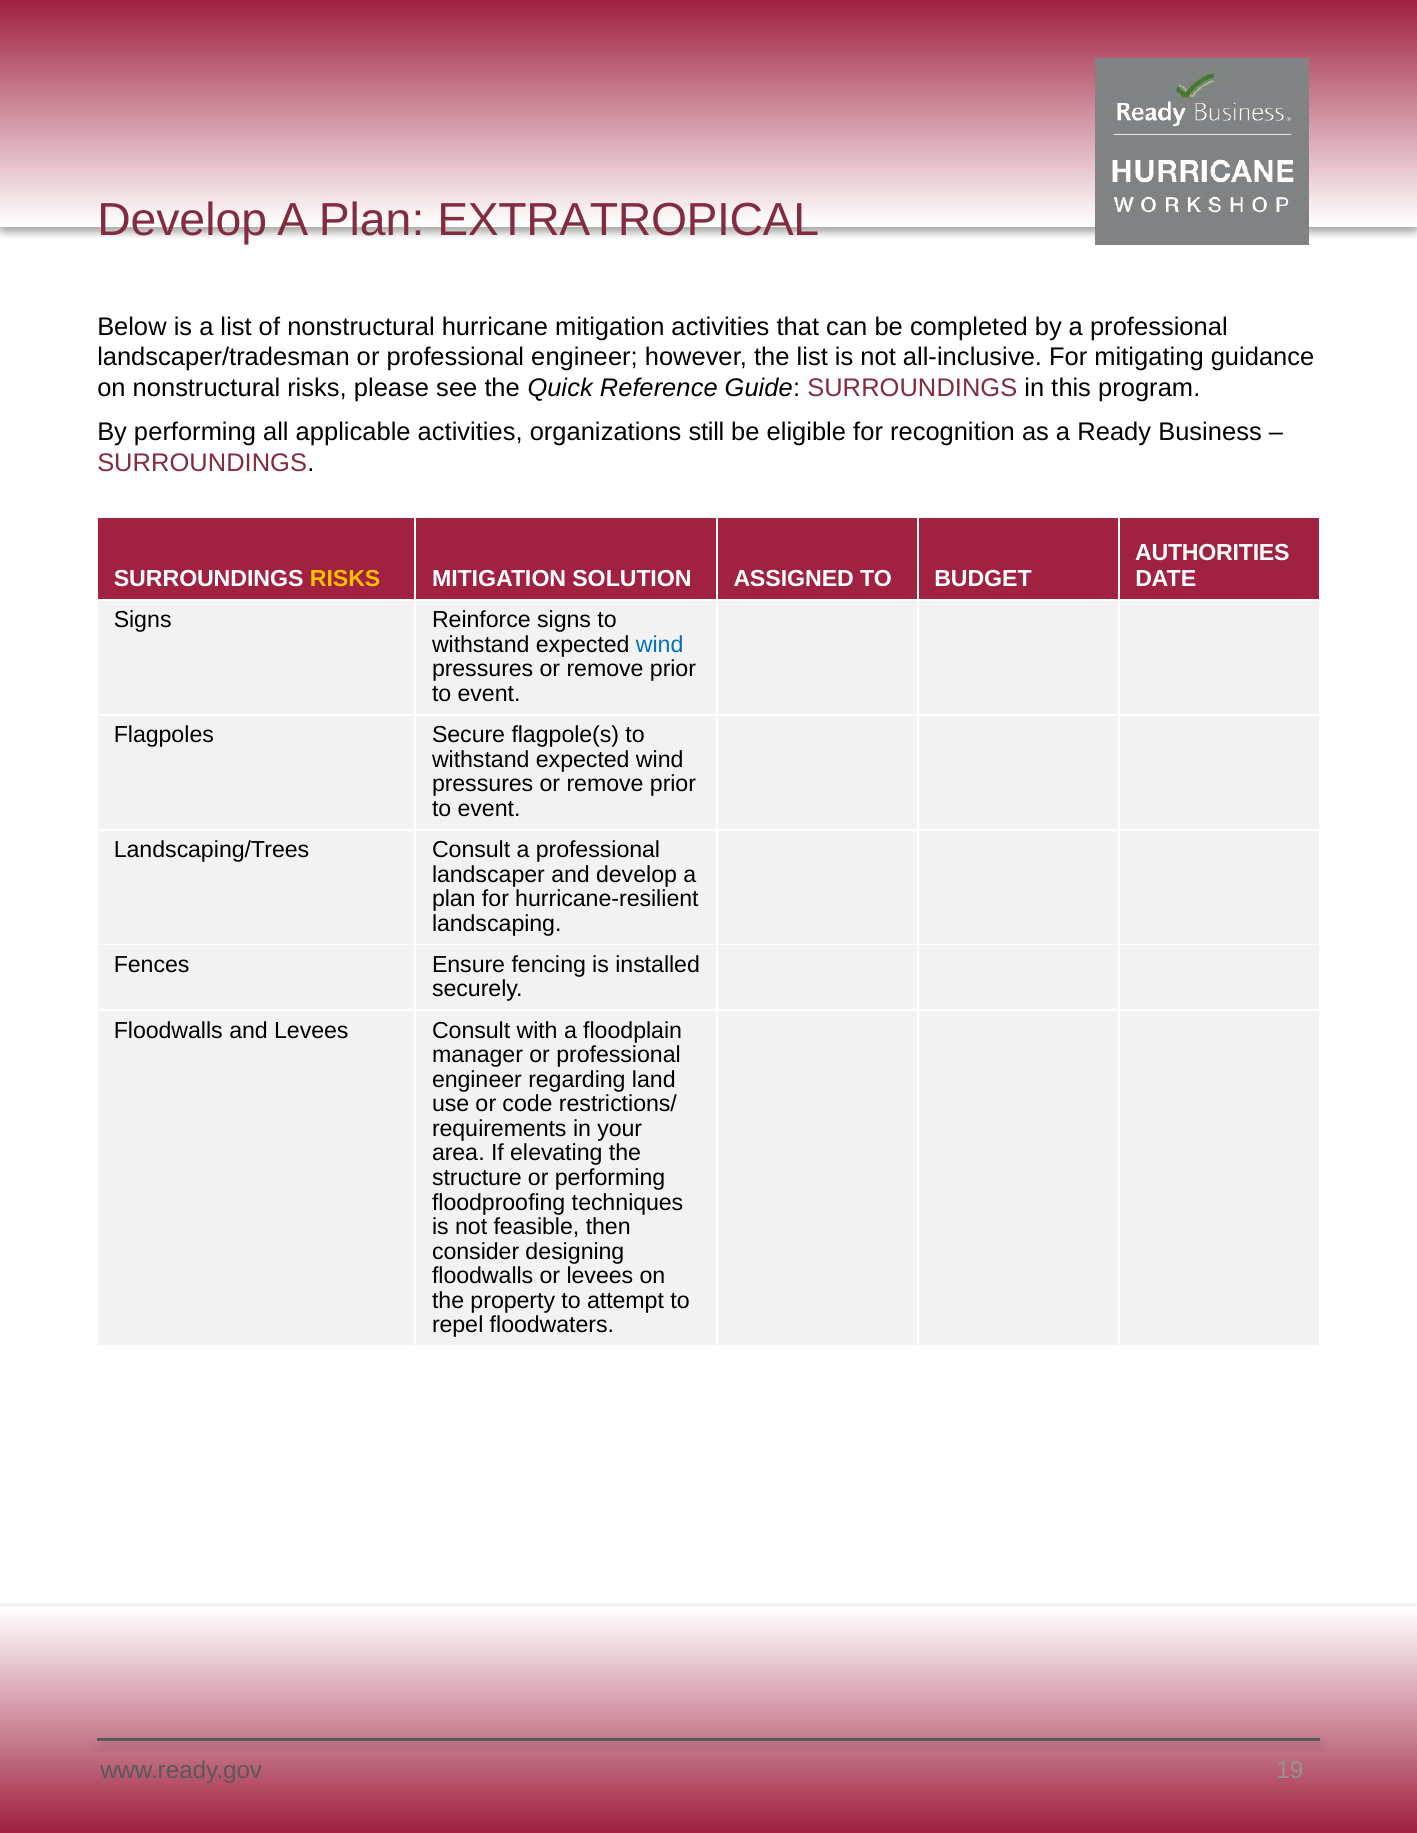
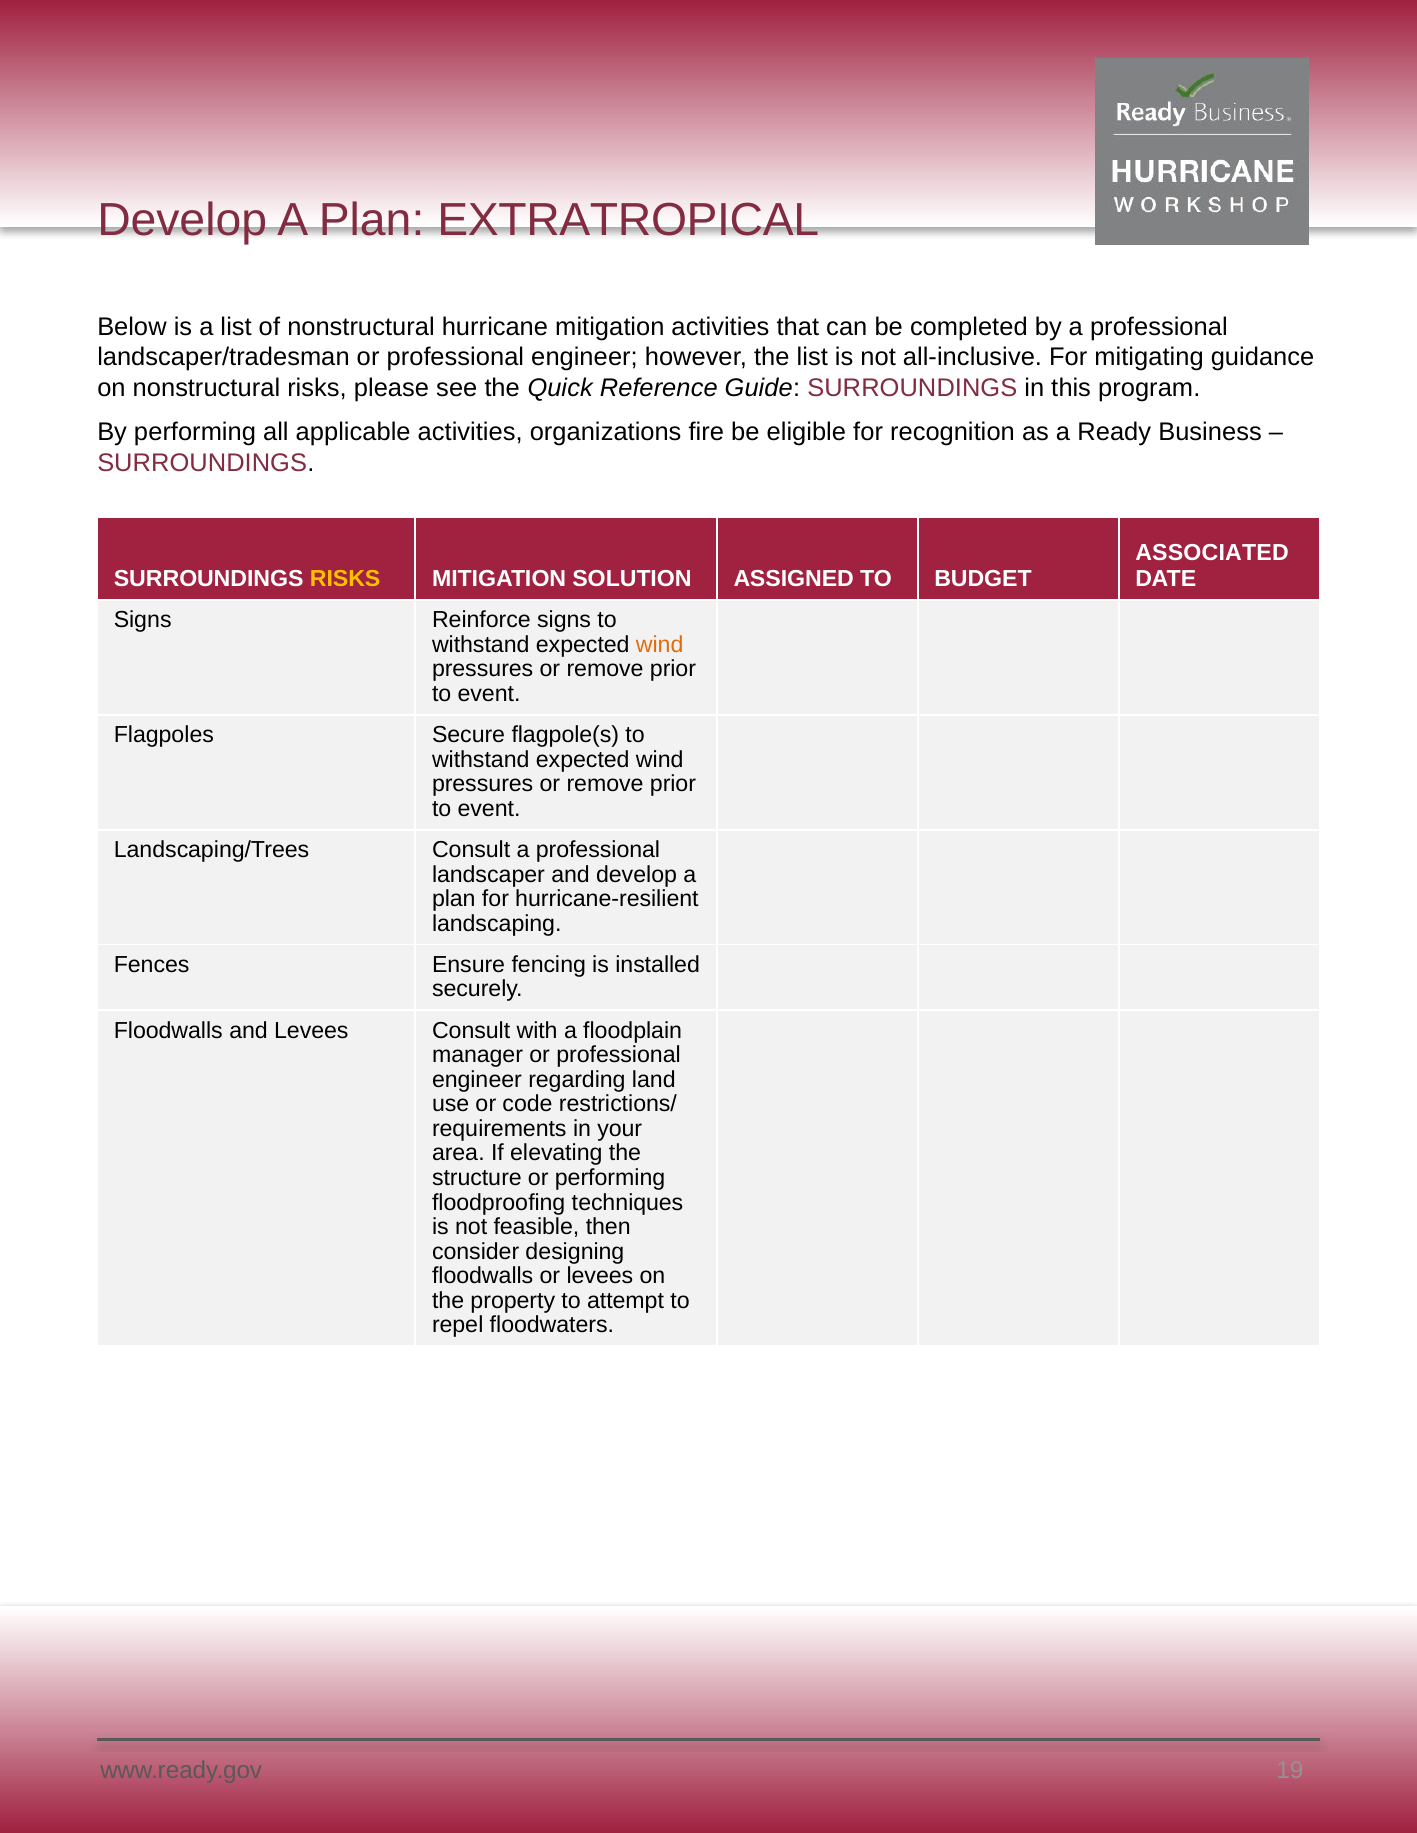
still: still -> fire (706, 433)
AUTHORITIES: AUTHORITIES -> ASSOCIATED (1212, 553)
wind colour: blue -> orange (660, 645)
